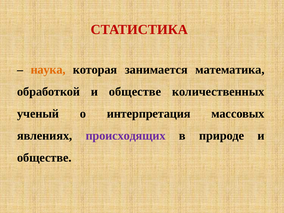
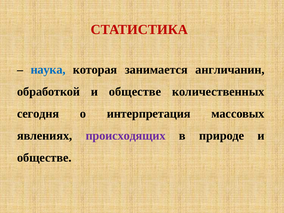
наука colour: orange -> blue (48, 70)
математика: математика -> англичанин (230, 70)
ученый: ученый -> сегодня (38, 114)
